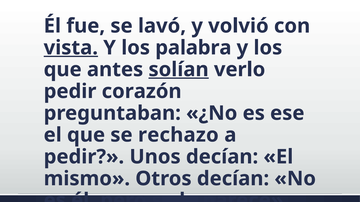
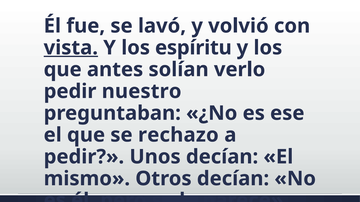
palabra: palabra -> espíritu (193, 48)
solían underline: present -> none (179, 70)
corazón: corazón -> nuestro (142, 92)
